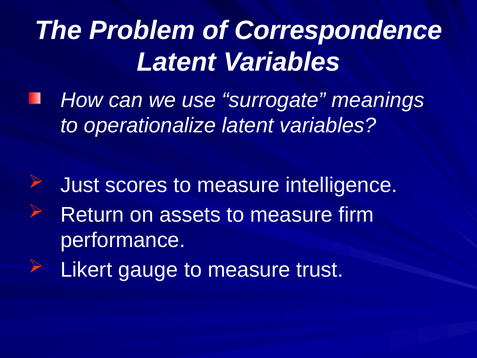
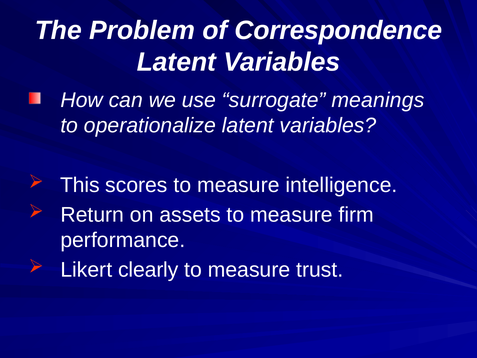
Just: Just -> This (80, 185)
gauge: gauge -> clearly (148, 270)
